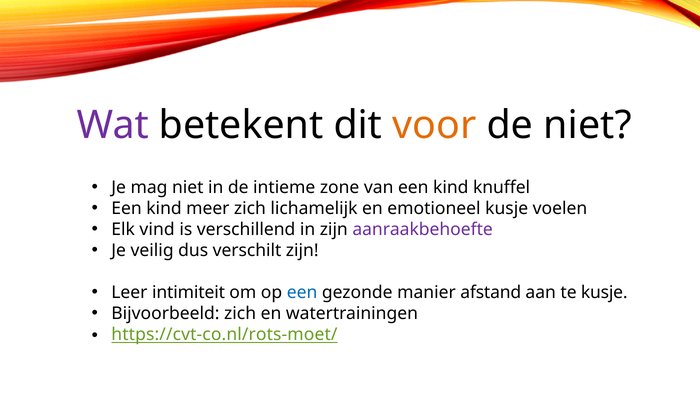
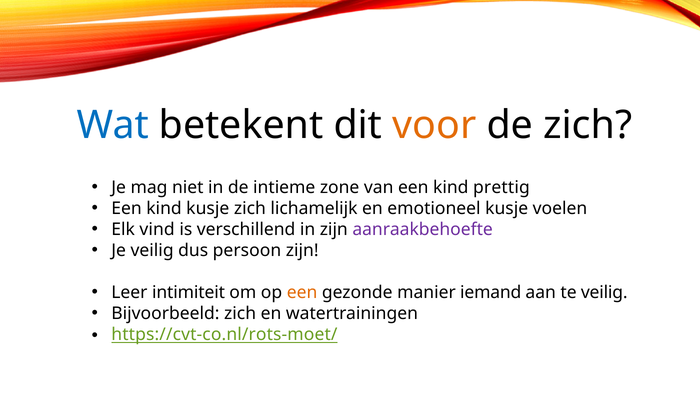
Wat colour: purple -> blue (113, 125)
de niet: niet -> zich (588, 125)
knuffel: knuffel -> prettig (501, 187)
kind meer: meer -> kusje (208, 208)
verschilt: verschilt -> persoon (247, 250)
een colour: blue -> orange (302, 292)
afstand: afstand -> iemand (491, 292)
te kusje: kusje -> veilig (604, 292)
